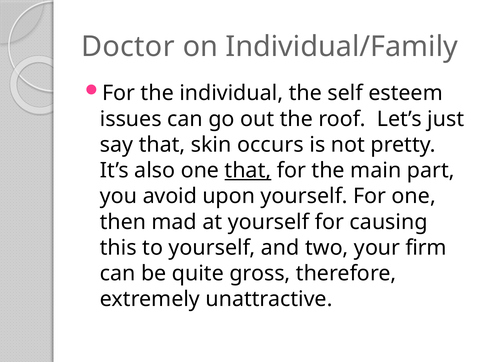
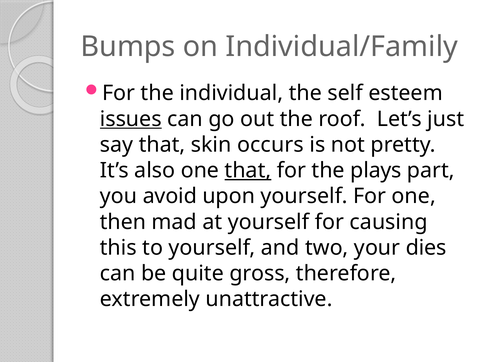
Doctor: Doctor -> Bumps (128, 47)
issues underline: none -> present (131, 119)
main: main -> plays (376, 171)
firm: firm -> dies (426, 248)
